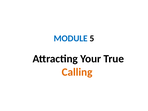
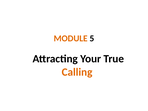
MODULE colour: blue -> orange (71, 38)
